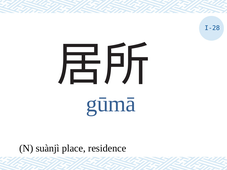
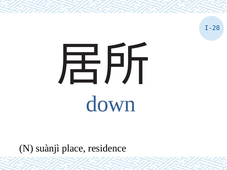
gūmā: gūmā -> down (111, 104)
